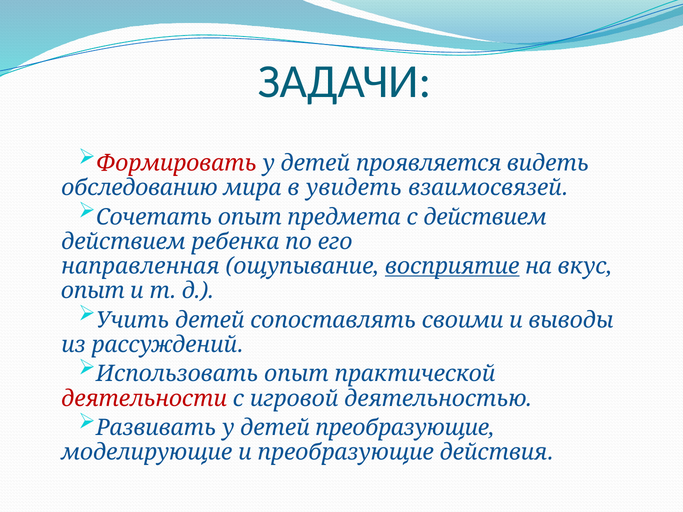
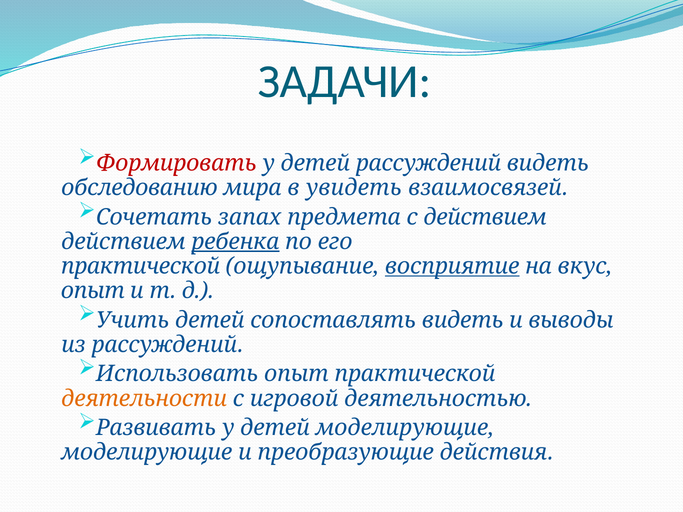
детей проявляется: проявляется -> рассуждений (429, 163)
Сочетать опыт: опыт -> запах (250, 217)
ребенка underline: none -> present (235, 242)
направленная: направленная -> практической (141, 266)
сопоставлять своими: своими -> видеть (463, 320)
деятельности colour: red -> orange (144, 399)
детей преобразующие: преобразующие -> моделирующие (405, 428)
